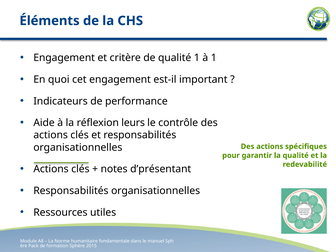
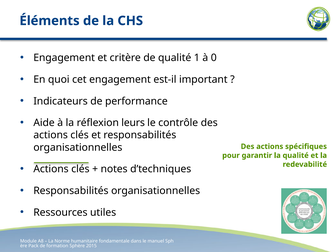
à 1: 1 -> 0 (214, 58)
d’présentant: d’présentant -> d’techniques (161, 169)
